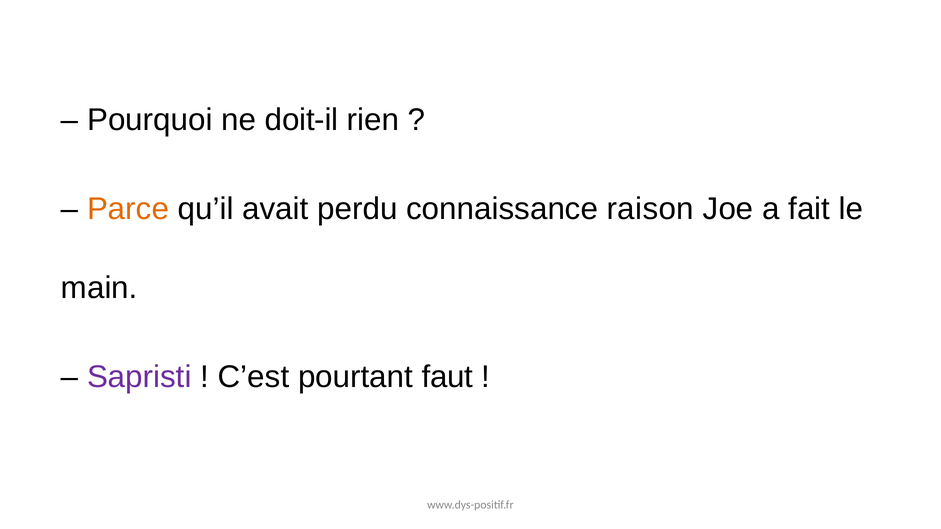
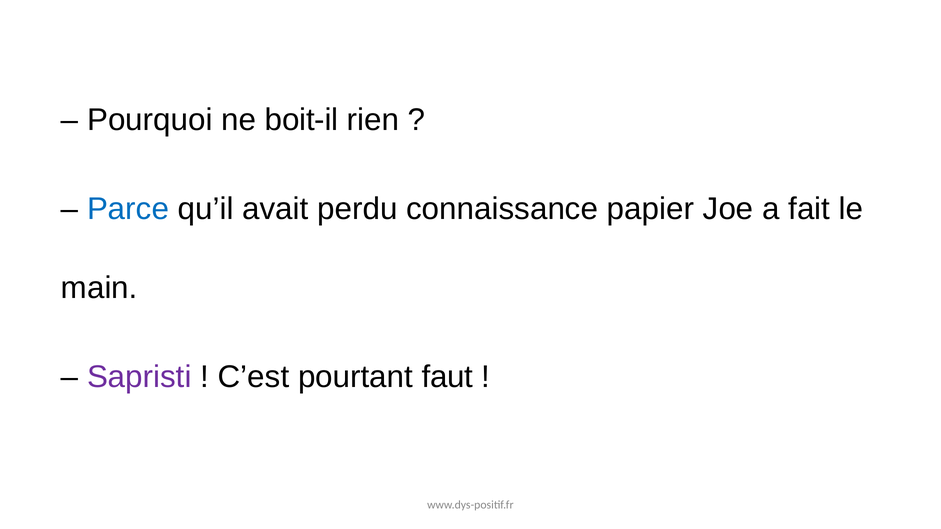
doit-il: doit-il -> boit-il (302, 120)
Parce colour: orange -> blue (128, 209)
raison: raison -> papier (650, 209)
